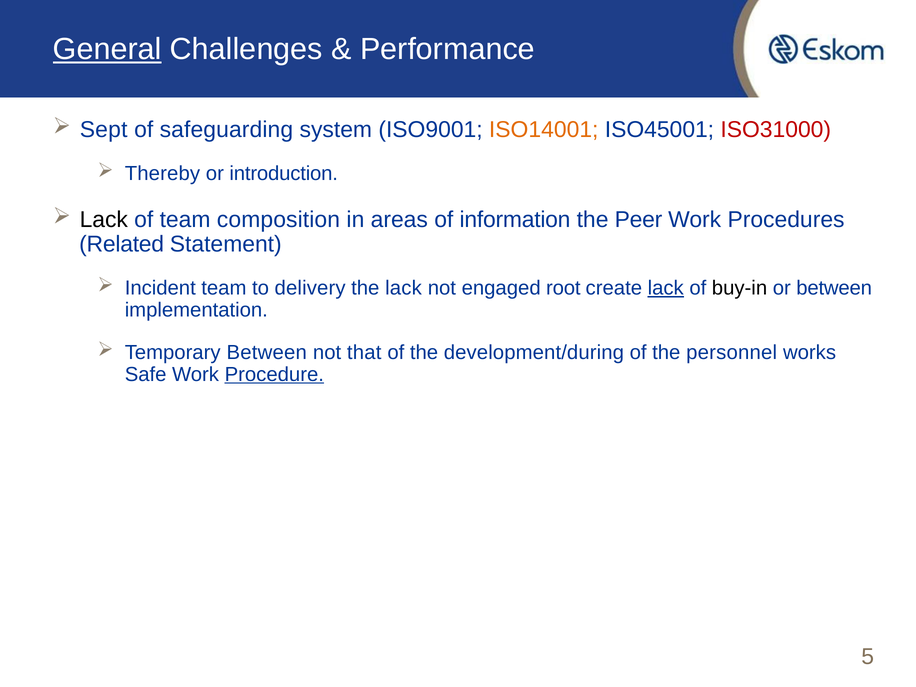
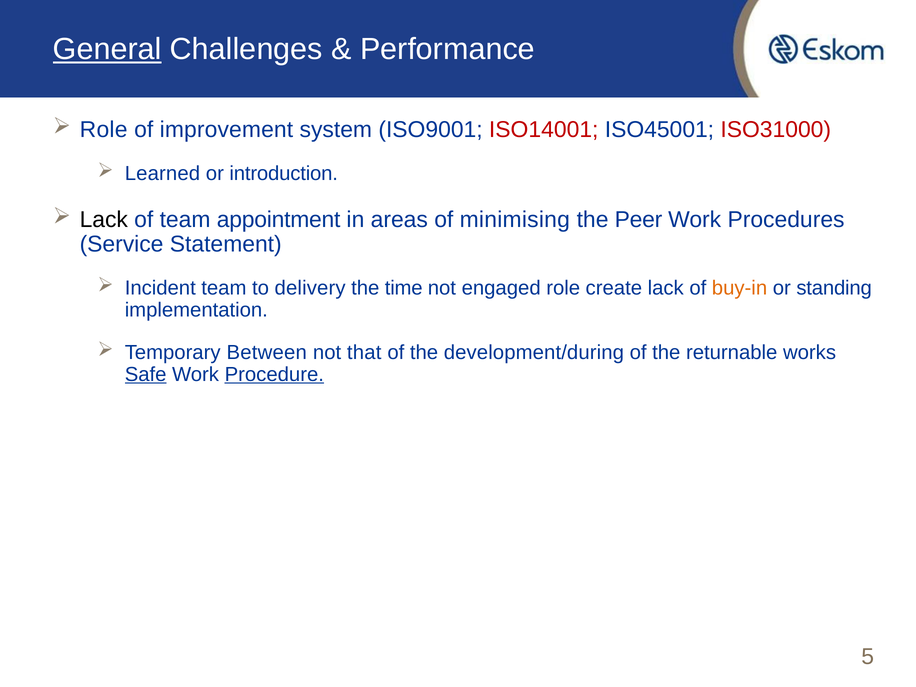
Sept: Sept -> Role (104, 130)
safeguarding: safeguarding -> improvement (226, 130)
ISO14001 colour: orange -> red (544, 130)
Thereby: Thereby -> Learned (162, 173)
composition: composition -> appointment (279, 220)
information: information -> minimising (515, 220)
Related: Related -> Service (122, 244)
the lack: lack -> time (404, 288)
engaged root: root -> role (563, 288)
lack underline: present -> none (666, 288)
buy-in colour: black -> orange (740, 288)
or between: between -> standing (834, 288)
personnel: personnel -> returnable (732, 352)
Safe underline: none -> present (146, 374)
